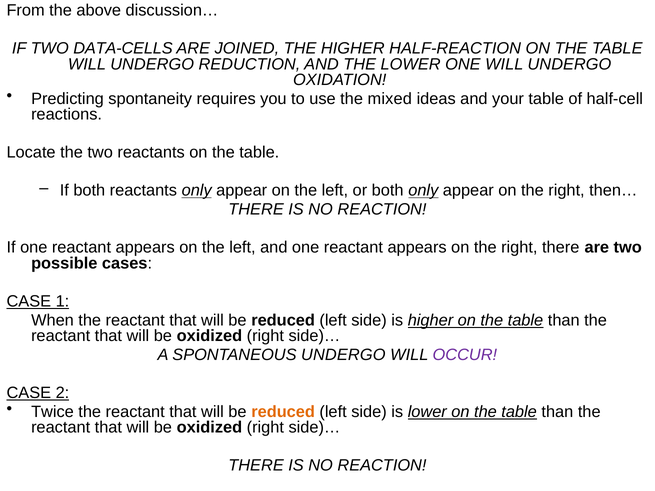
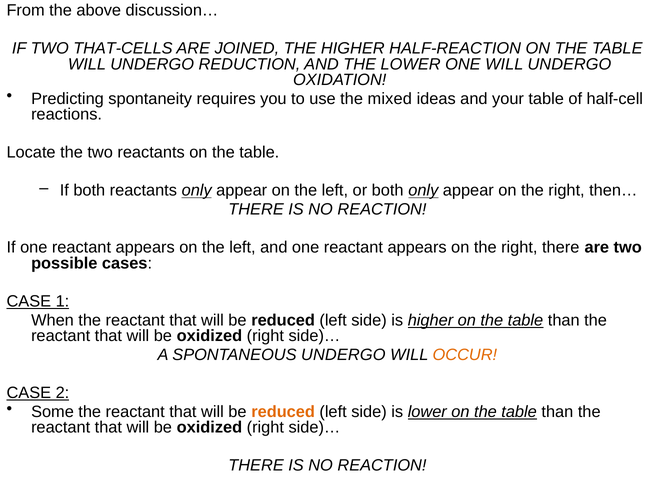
DATA-CELLS: DATA-CELLS -> THAT-CELLS (123, 48)
OCCUR colour: purple -> orange (465, 355)
Twice: Twice -> Some (52, 412)
